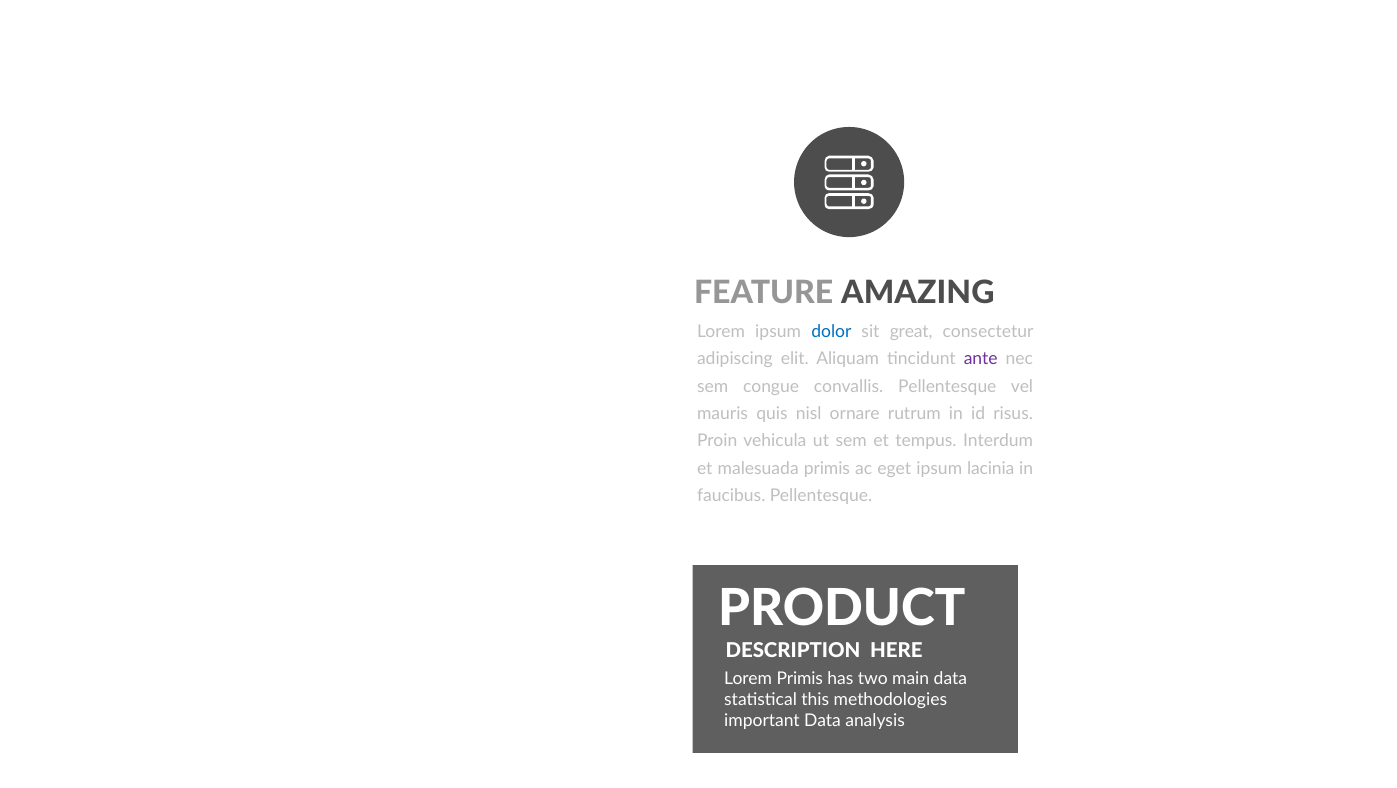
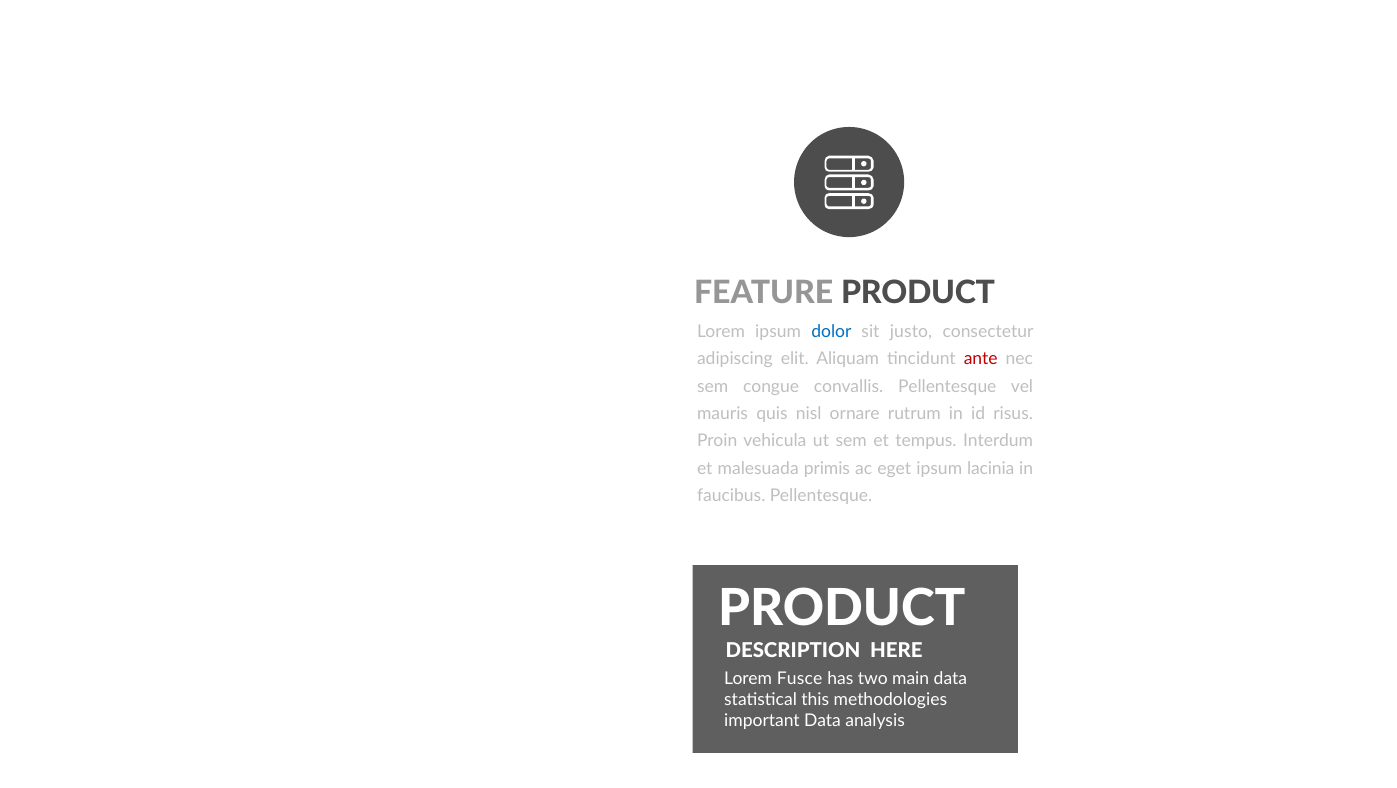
FEATURE AMAZING: AMAZING -> PRODUCT (918, 293)
great: great -> justo (911, 332)
ante colour: purple -> red (981, 359)
Lorem Primis: Primis -> Fusce (800, 678)
